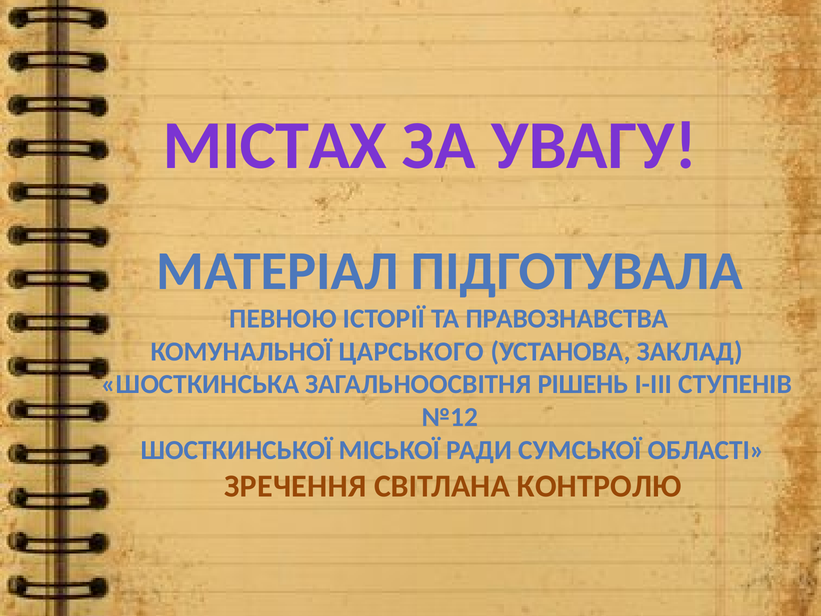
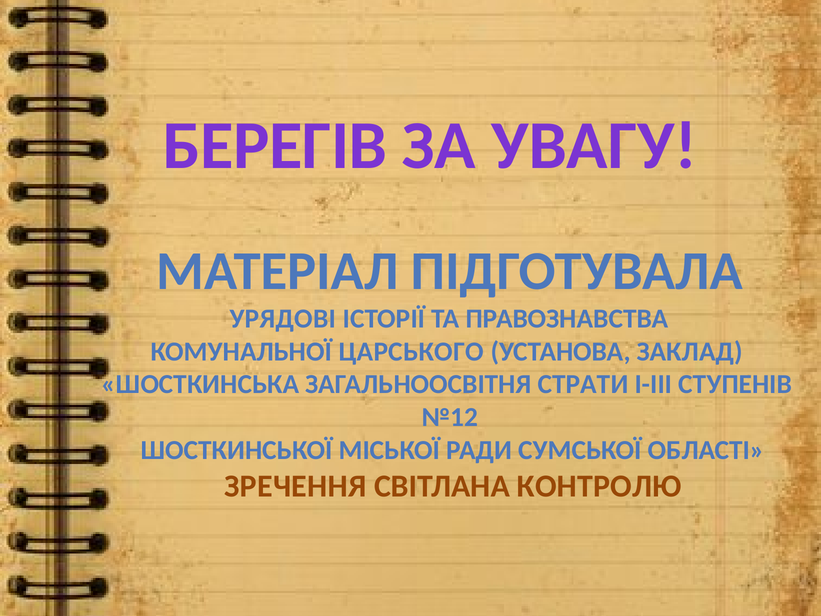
МІСТАХ: МІСТАХ -> БЕРЕГІВ (275, 146)
ПЕВНОЮ: ПЕВНОЮ -> УРЯДОВІ (283, 319)
РІШЕНЬ: РІШЕНЬ -> СТРАТИ (583, 384)
